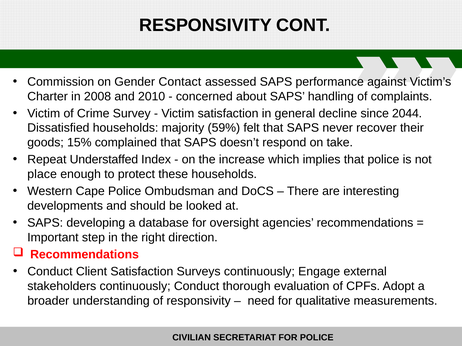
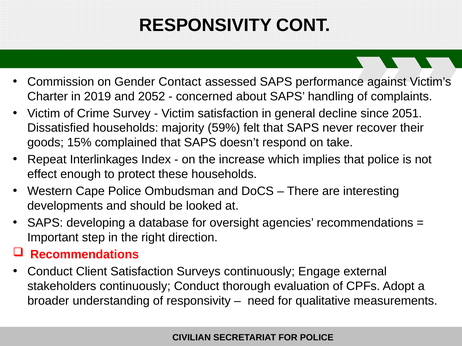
2008: 2008 -> 2019 (98, 96)
2010: 2010 -> 2052 (152, 96)
2044: 2044 -> 2051 (407, 114)
Understaffed: Understaffed -> Interlinkages (104, 160)
place: place -> effect (42, 174)
